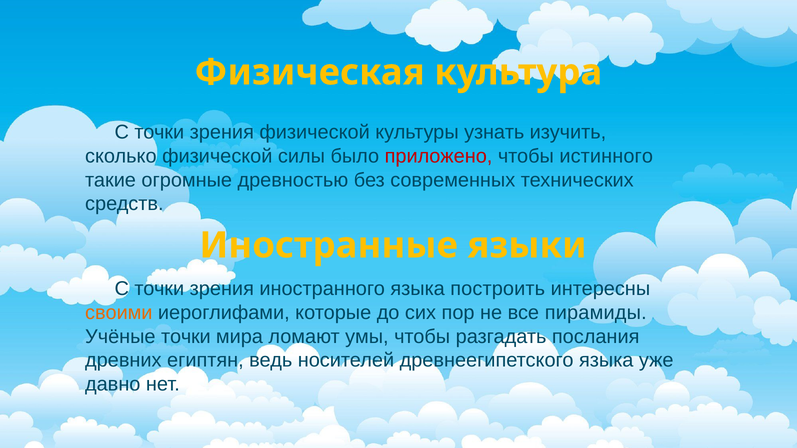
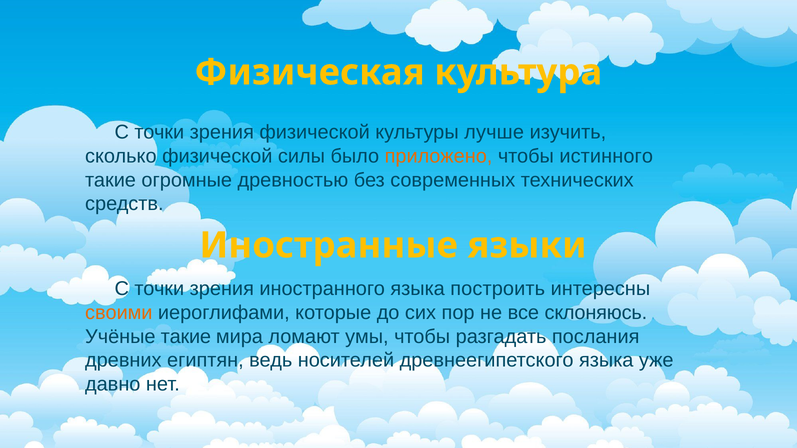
узнать: узнать -> лучше (494, 132)
приложено colour: red -> orange (439, 156)
пирамиды: пирамиды -> склоняюсь (596, 313)
Учёные точки: точки -> такие (186, 337)
